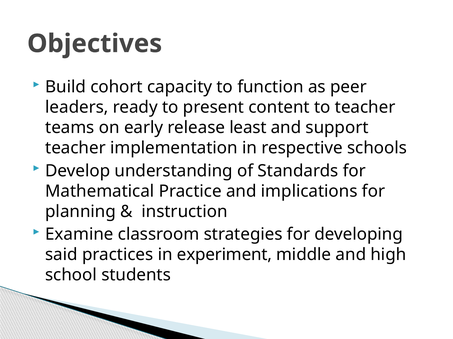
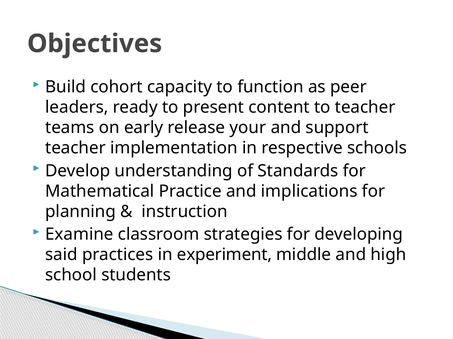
least: least -> your (248, 128)
